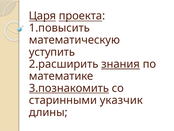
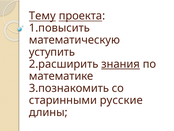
Царя: Царя -> Тему (42, 16)
3.познакомить underline: present -> none (69, 88)
указчик: указчик -> русские (121, 100)
